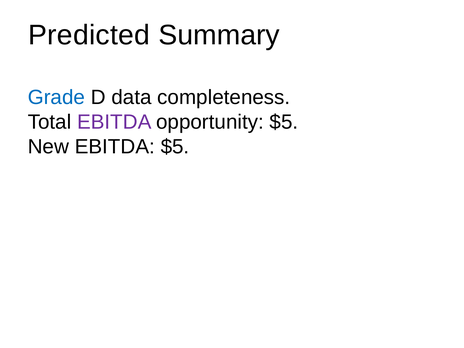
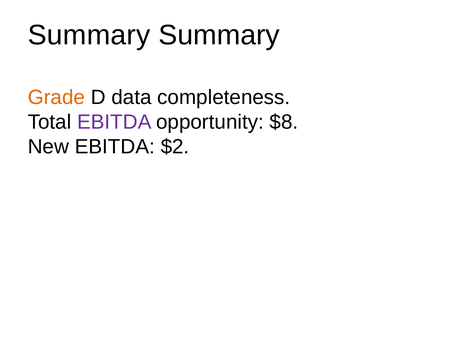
Predicted: Predicted -> Summary (89, 35)
Grade colour: blue -> orange (56, 97)
opportunity $5: $5 -> $8 (284, 122)
EBITDA $5: $5 -> $2 (175, 147)
